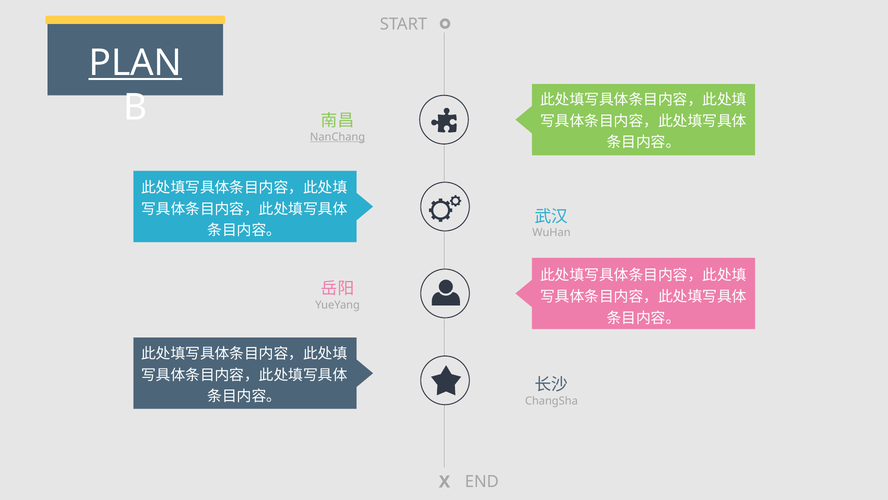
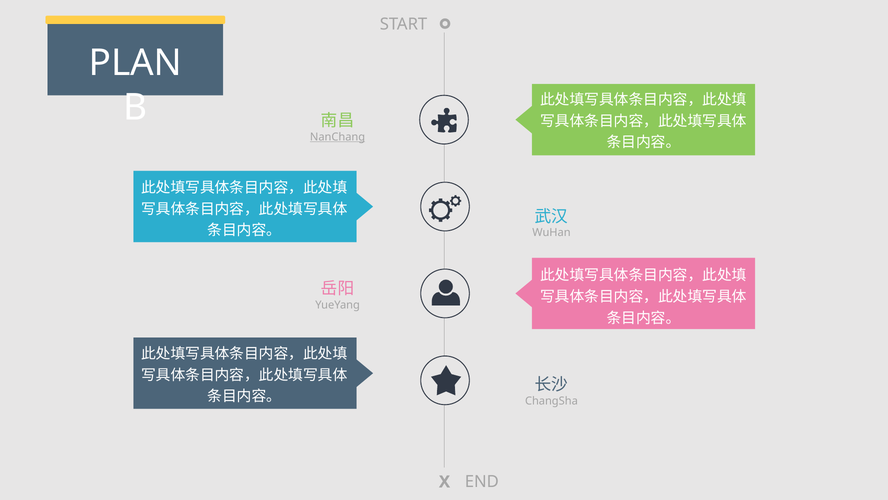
PLAN underline: present -> none (135, 63)
